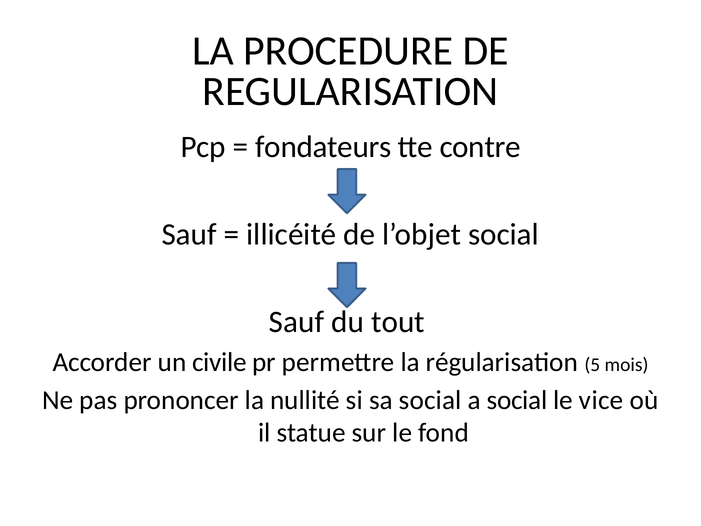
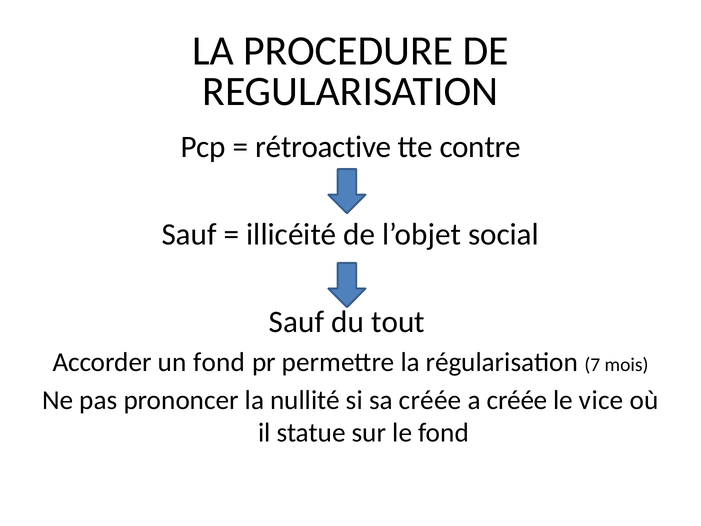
fondateurs: fondateurs -> rétroactive (323, 147)
un civile: civile -> fond (219, 362)
5: 5 -> 7 (592, 364)
sa social: social -> créée (430, 400)
a social: social -> créée (517, 400)
